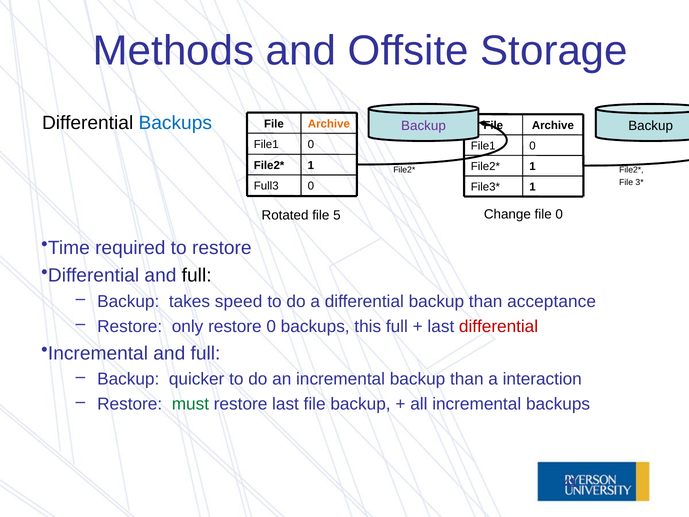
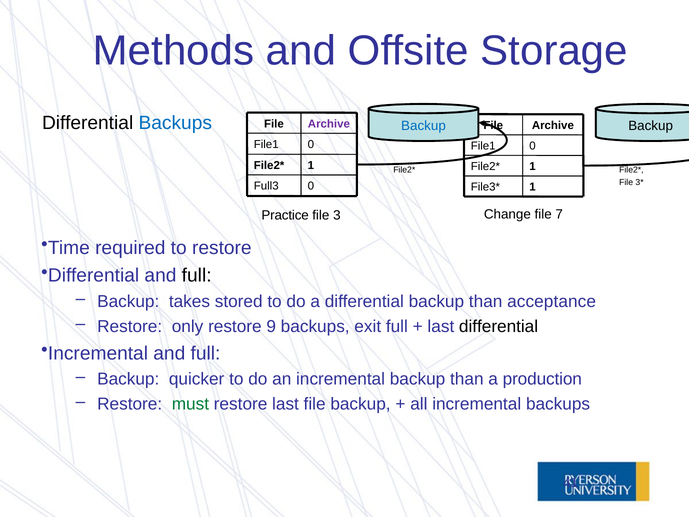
Archive colour: orange -> purple (329, 124)
Backup colour: purple -> blue (423, 126)
Rotated: Rotated -> Practice (285, 215)
5: 5 -> 3 (337, 215)
file 0: 0 -> 7 (559, 214)
speed: speed -> stored (239, 301)
restore 0: 0 -> 9 (271, 326)
this: this -> exit (368, 326)
differential colour: red -> black (499, 326)
interaction: interaction -> production (542, 379)
